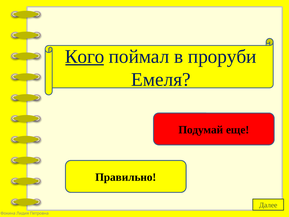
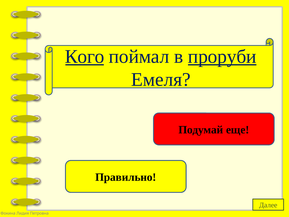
проруби underline: none -> present (222, 56)
